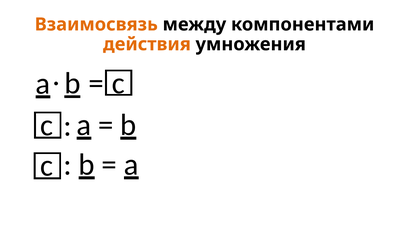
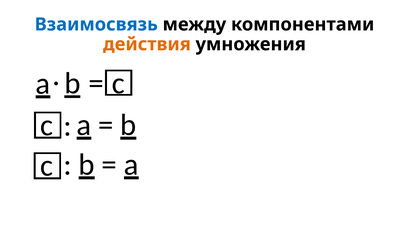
Взаимосвязь colour: orange -> blue (96, 24)
